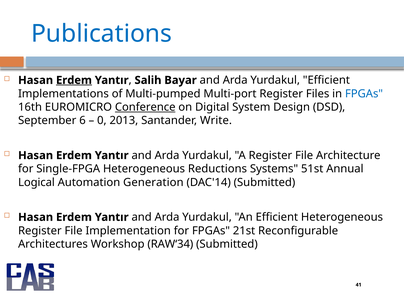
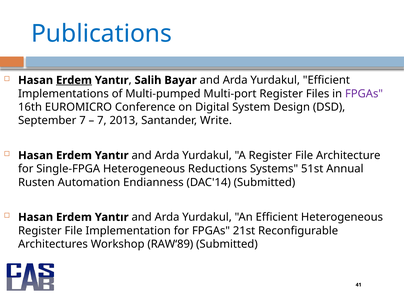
FPGAs colour: blue -> purple (364, 94)
Conference underline: present -> none (145, 107)
September 6: 6 -> 7 (82, 121)
0: 0 -> 7 (102, 121)
Logical: Logical -> Rusten (36, 182)
Generation: Generation -> Endianness (153, 182)
RAW‘34: RAW‘34 -> RAW‘89 (170, 244)
